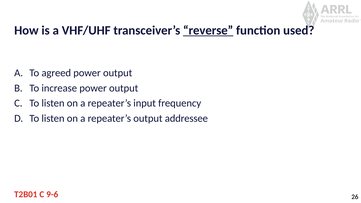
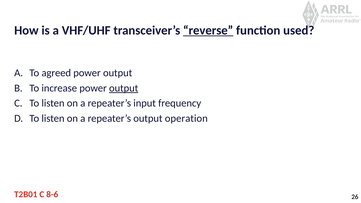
output underline: none -> present (124, 88)
addressee: addressee -> operation (186, 118)
9-6: 9-6 -> 8-6 (52, 194)
